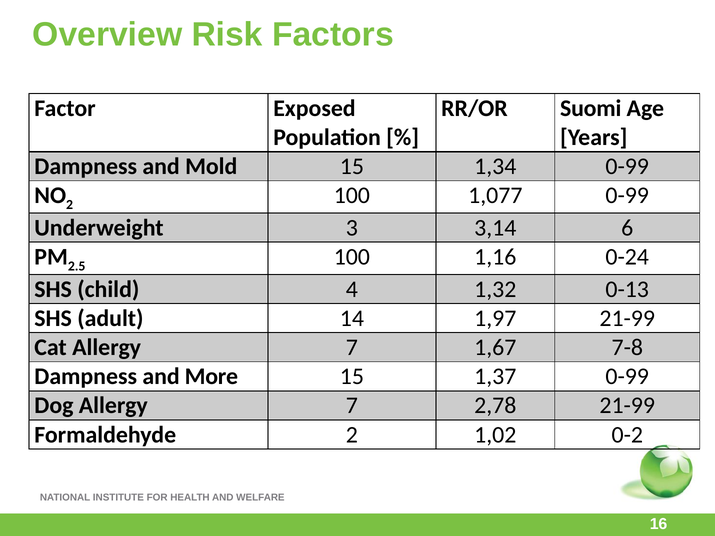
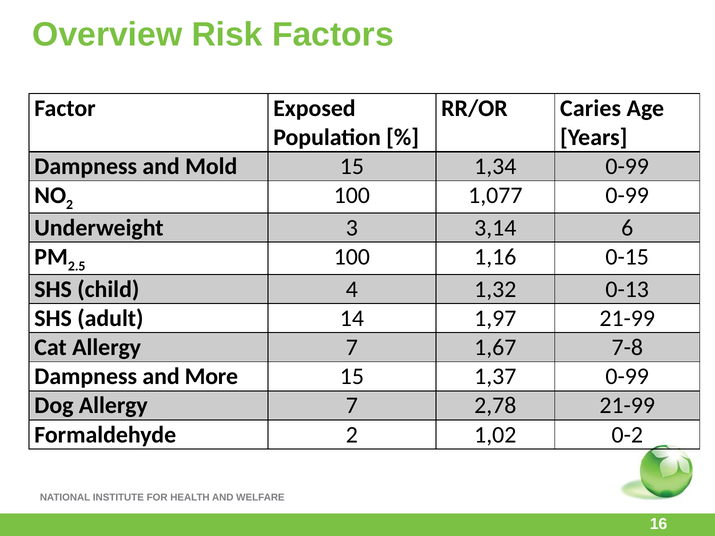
Suomi: Suomi -> Caries (591, 108)
0-24: 0-24 -> 0-15 (627, 257)
